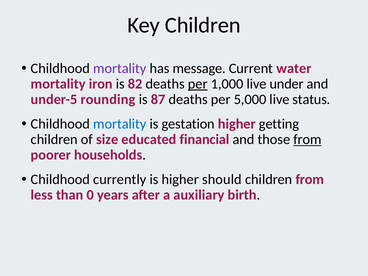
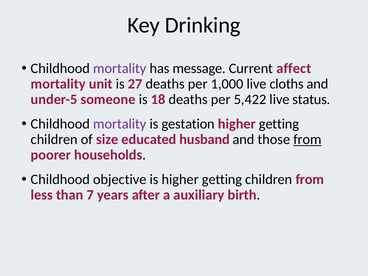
Key Children: Children -> Drinking (203, 25)
water: water -> affect (294, 68)
iron: iron -> unit (101, 84)
82: 82 -> 27 (135, 84)
per underline: present -> none (198, 84)
under: under -> cloths (287, 84)
rounding: rounding -> someone (108, 99)
87: 87 -> 18 (158, 99)
5,000: 5,000 -> 5,422 (250, 99)
mortality colour: blue -> purple (120, 124)
financial: financial -> husband (205, 139)
currently: currently -> objective (120, 180)
is higher should: should -> getting (222, 180)
0: 0 -> 7 (90, 195)
